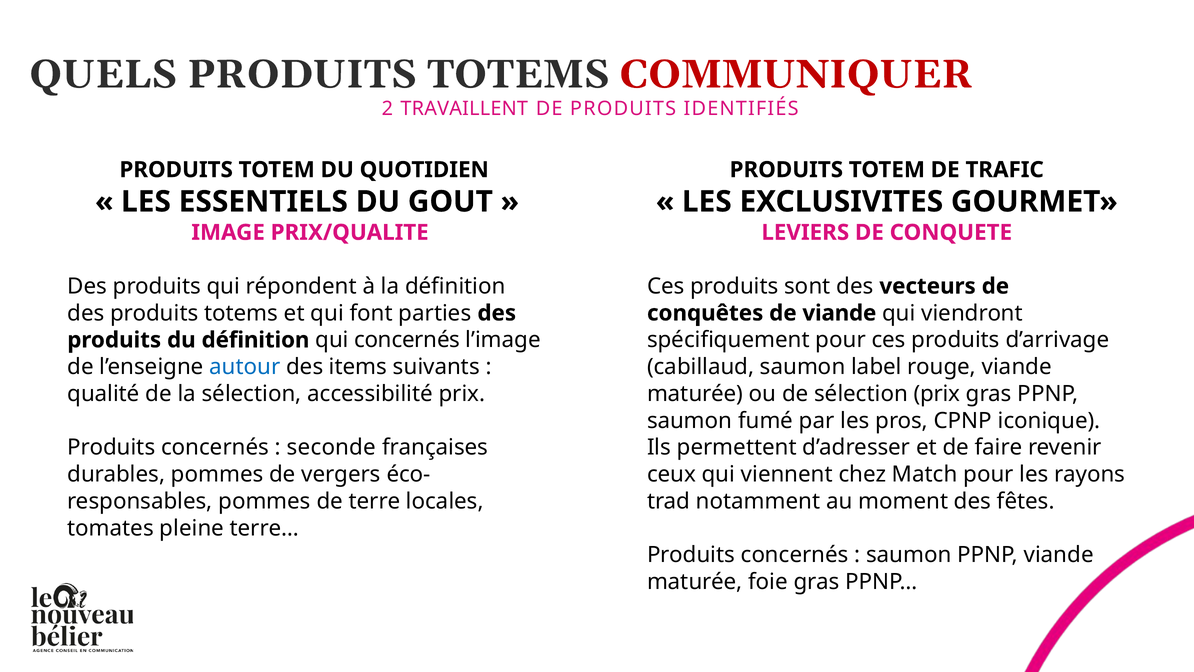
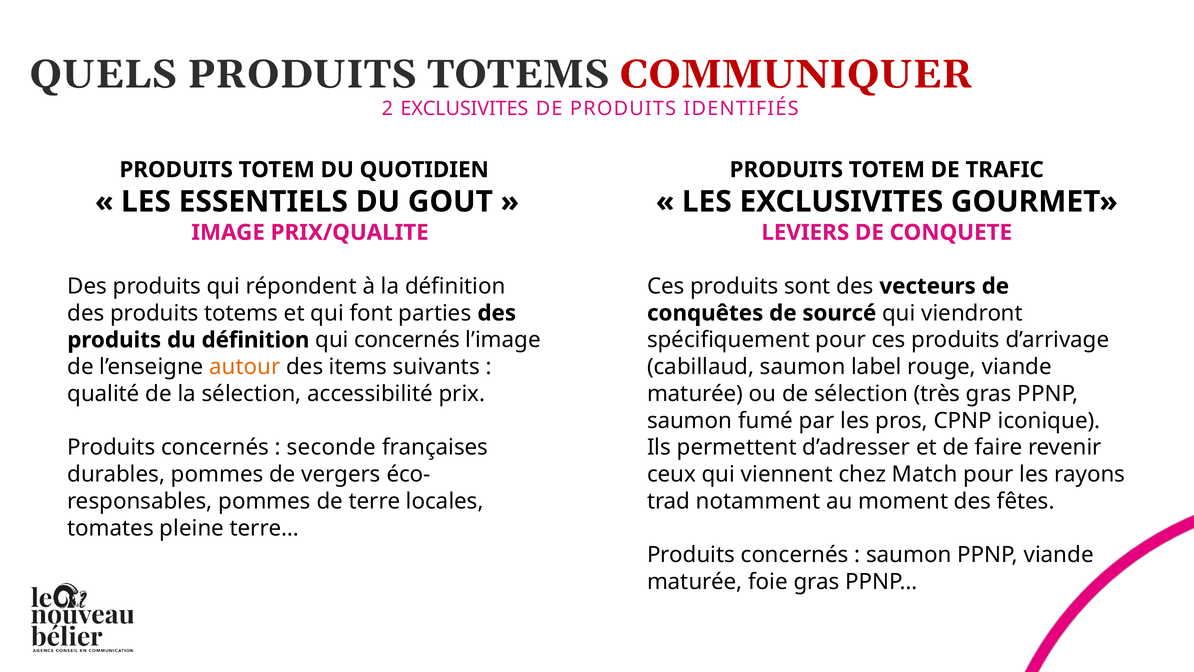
2 TRAVAILLENT: TRAVAILLENT -> EXCLUSIVITES (464, 109)
de viande: viande -> sourcé (839, 313)
autour colour: blue -> orange (245, 367)
sélection prix: prix -> très (937, 394)
